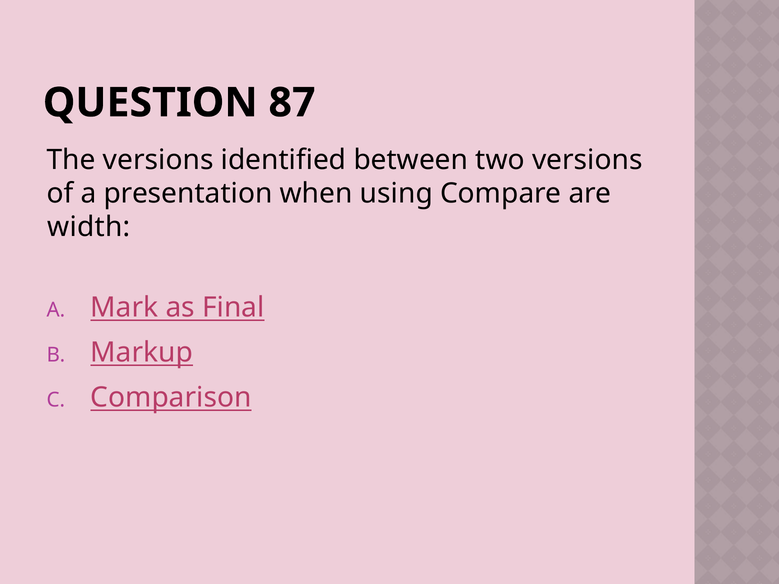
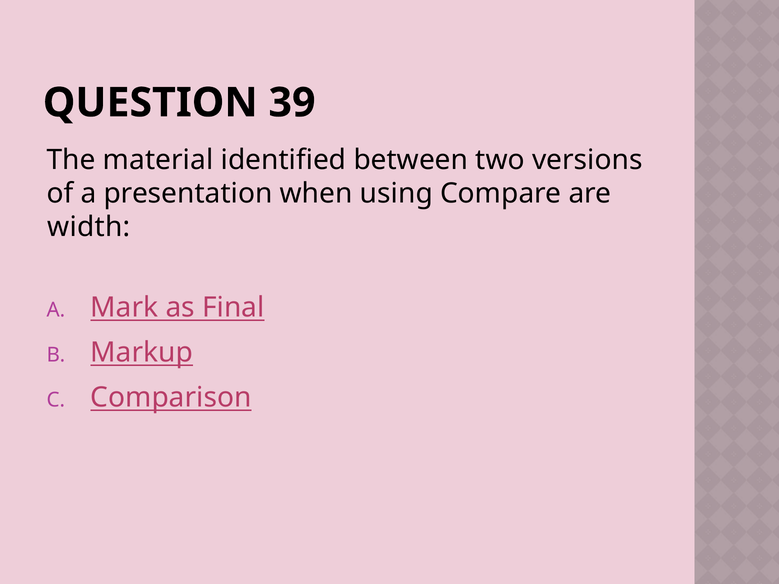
87: 87 -> 39 (292, 103)
The versions: versions -> material (158, 160)
